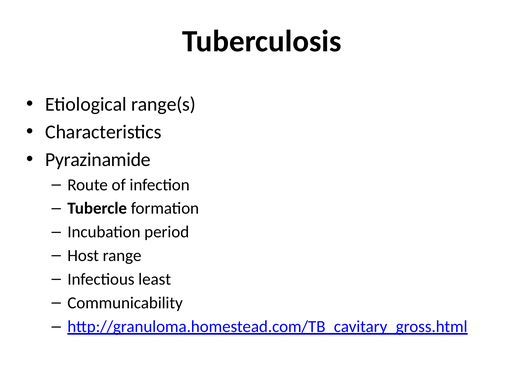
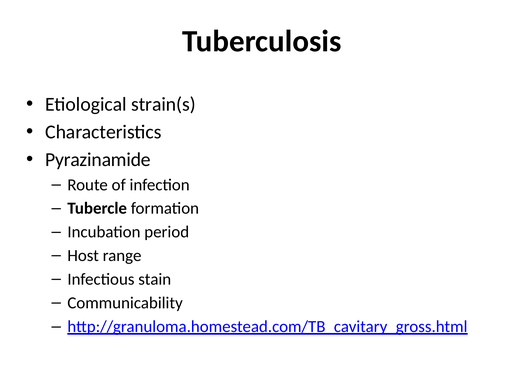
range(s: range(s -> strain(s (163, 104)
least: least -> stain (155, 279)
